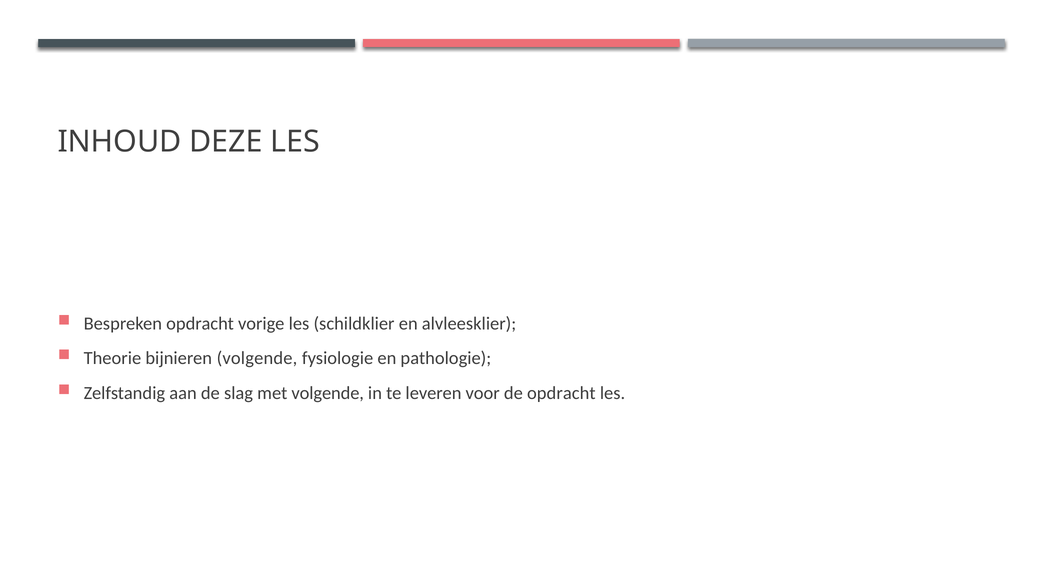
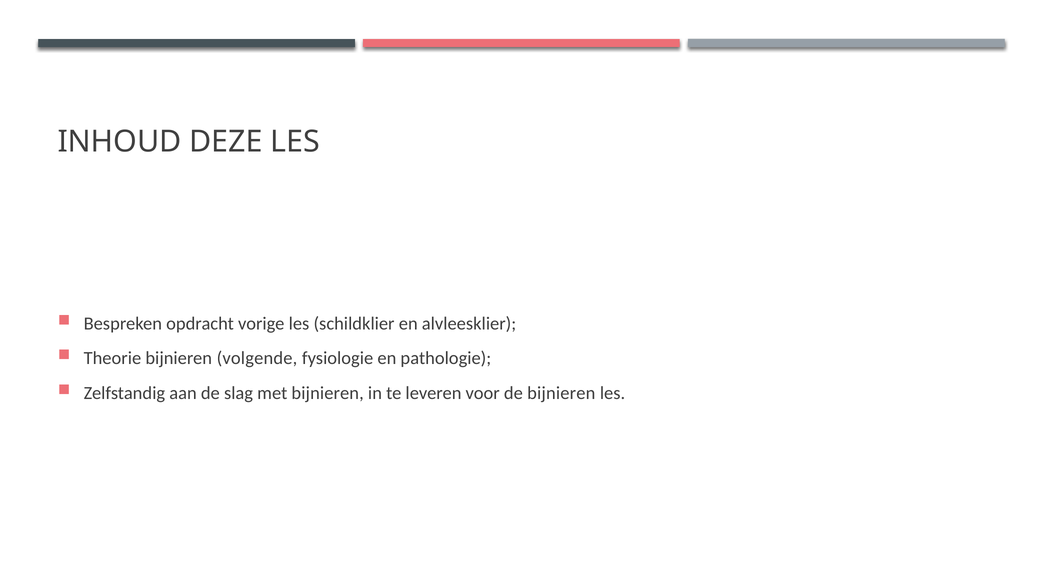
met volgende: volgende -> bijnieren (328, 393)
de opdracht: opdracht -> bijnieren (561, 393)
